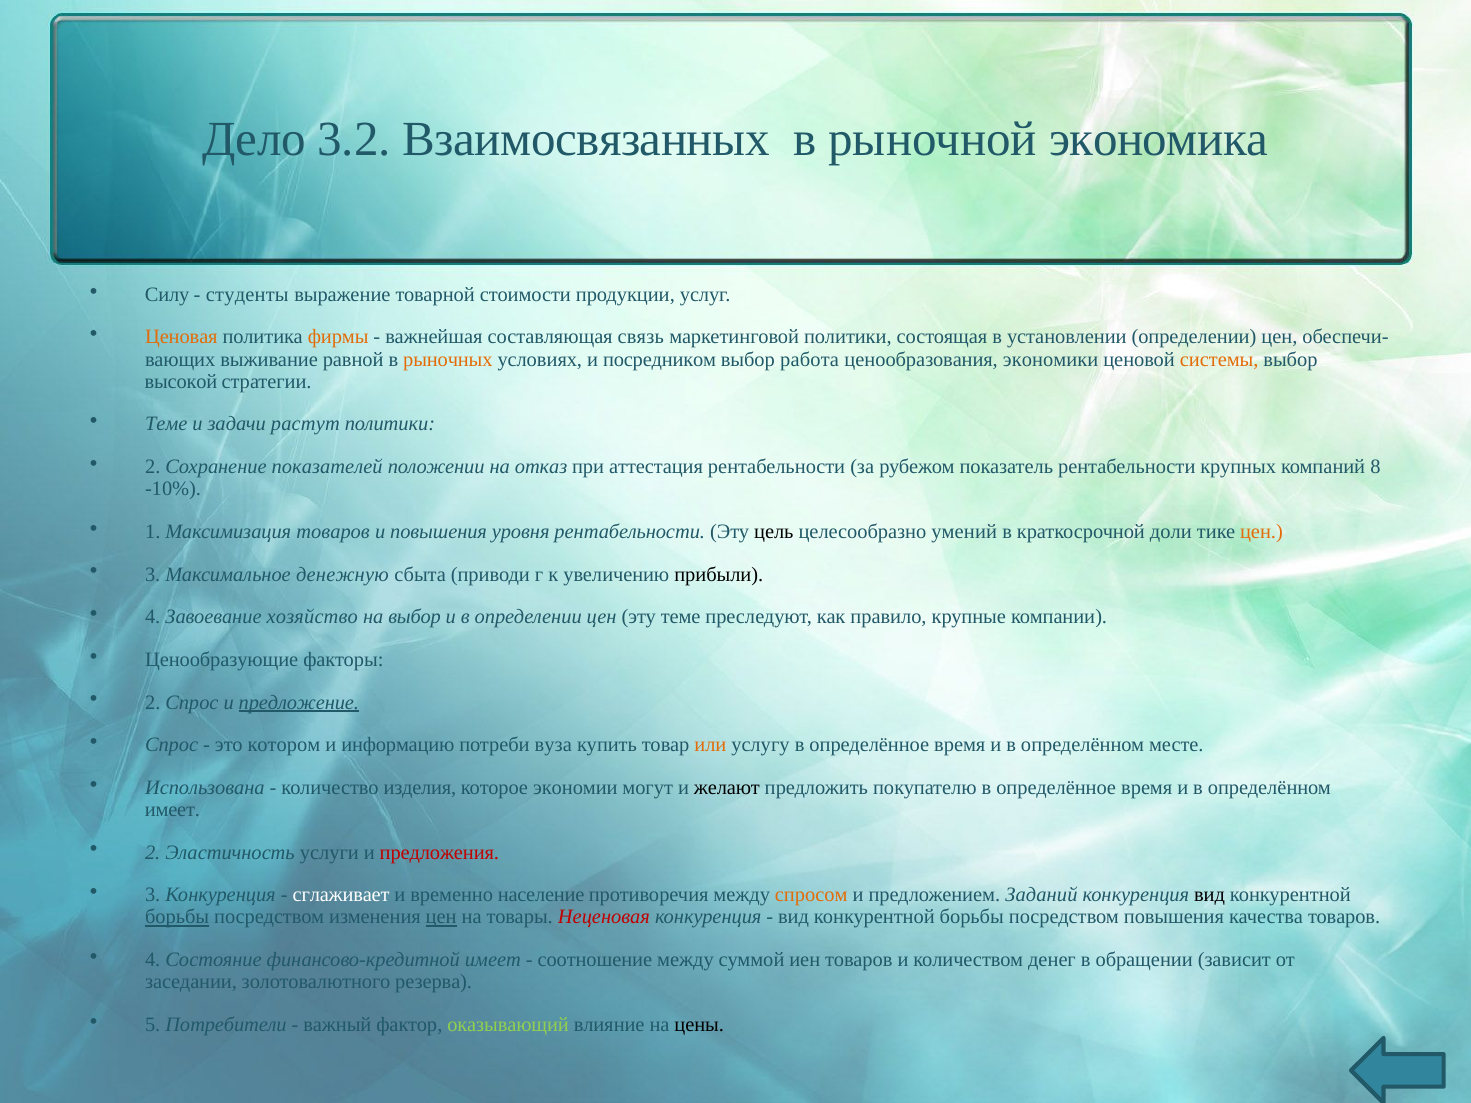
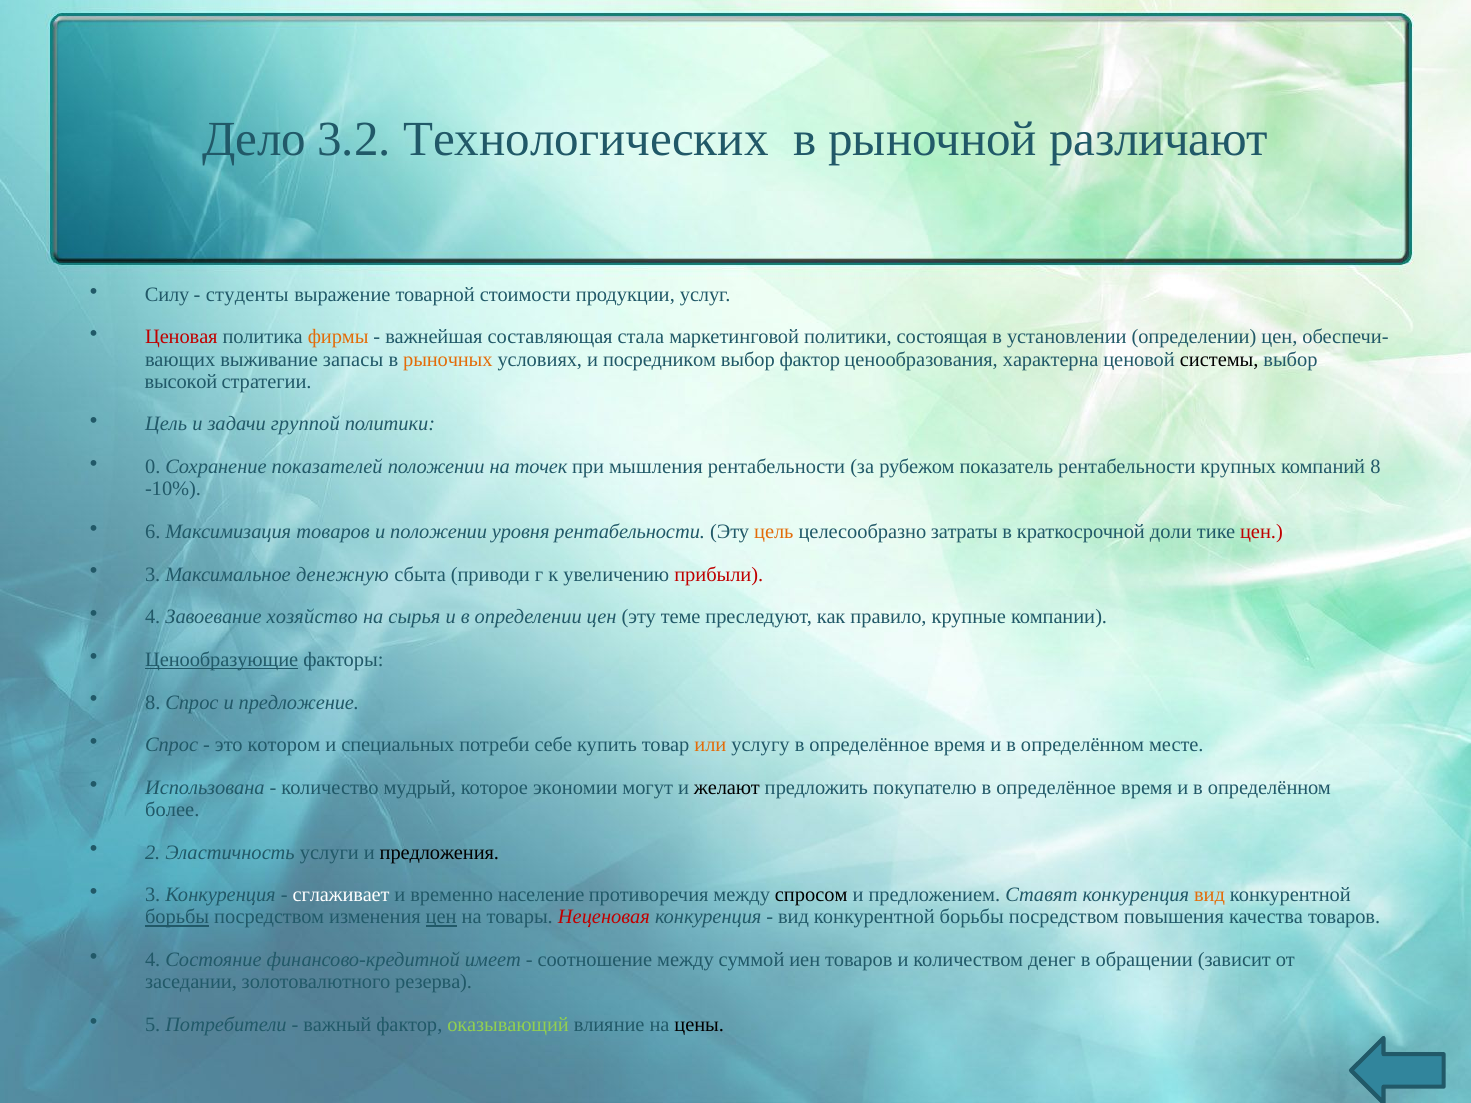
Взаимосвязанных: Взаимосвязанных -> Технологических (586, 140)
экономика: экономика -> различают (1159, 140)
Ценовая colour: orange -> red (181, 337)
связь: связь -> стала (641, 337)
равной: равной -> запасы (353, 359)
выбор работа: работа -> фактор (810, 359)
экономики: экономики -> характерна (1051, 359)
системы colour: orange -> black (1219, 359)
Теме: Теме -> Цель (166, 424)
растут: растут -> группой (305, 424)
2: 2 -> 0 (153, 467)
отказ: отказ -> точек (541, 467)
аттестация: аттестация -> мышления (656, 467)
1: 1 -> 6 (153, 532)
и повышения: повышения -> положении (439, 532)
цель colour: black -> orange (774, 532)
умений: умений -> затраты (964, 532)
цен colour: orange -> red (1261, 532)
прибыли colour: black -> red (719, 574)
на выбор: выбор -> сырья (414, 617)
Ценообразующие underline: none -> present (222, 660)
2: 2 -> 8 (153, 702)
предложение underline: present -> none (299, 702)
информацию: информацию -> специальных (398, 745)
вуза: вуза -> себе (553, 745)
изделия: изделия -> мудрый (420, 788)
имеет: имеет -> более (172, 810)
предложения colour: red -> black (439, 853)
спросом colour: orange -> black (811, 895)
Заданий: Заданий -> Ставят (1041, 895)
вид colour: black -> orange (1210, 895)
